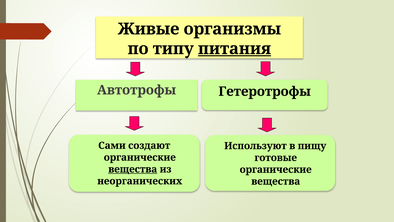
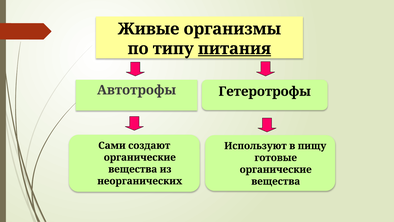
вещества underline: present -> none (133, 169)
